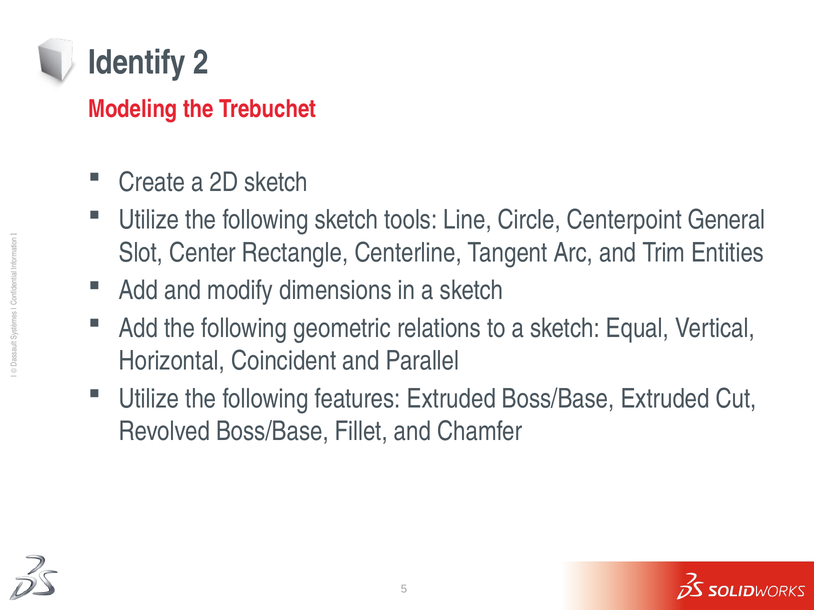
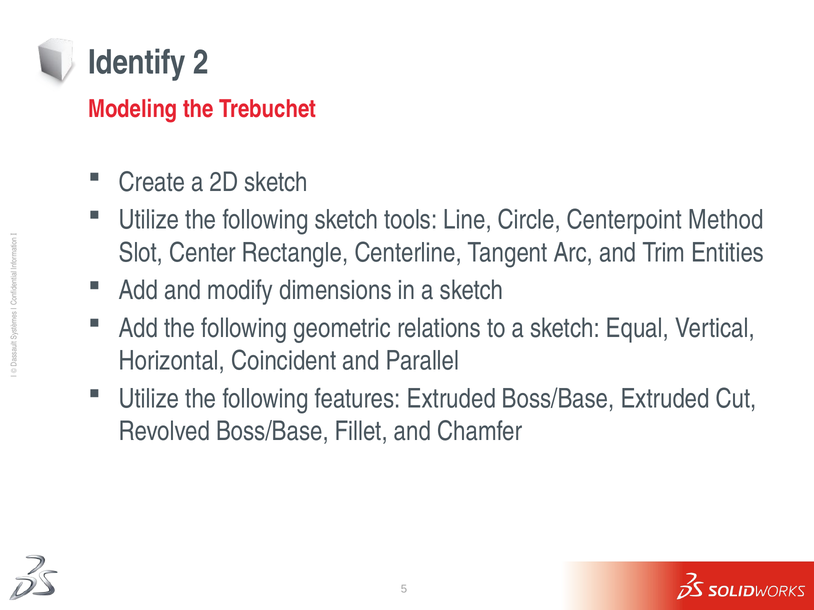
General: General -> Method (726, 220)
